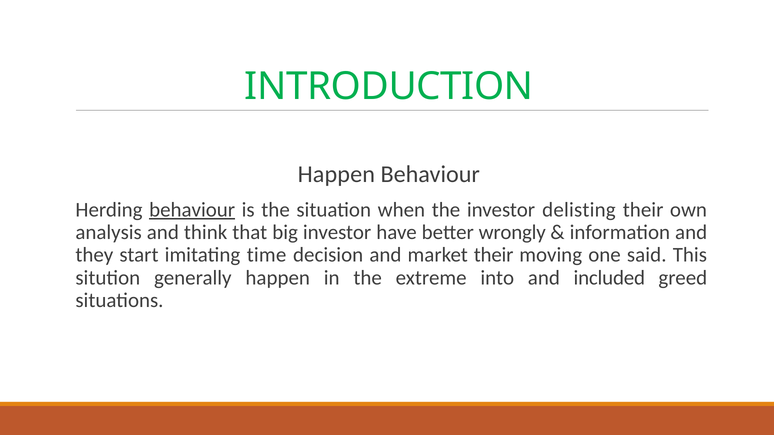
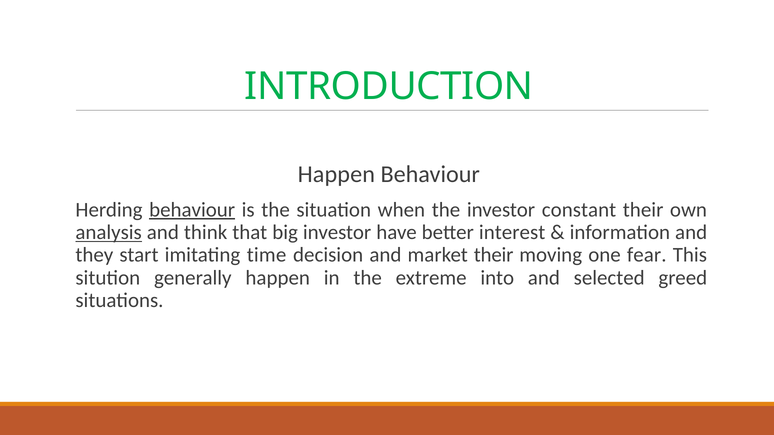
delisting: delisting -> constant (579, 210)
analysis underline: none -> present (109, 233)
wrongly: wrongly -> interest (512, 233)
said: said -> fear (647, 255)
included: included -> selected (609, 278)
